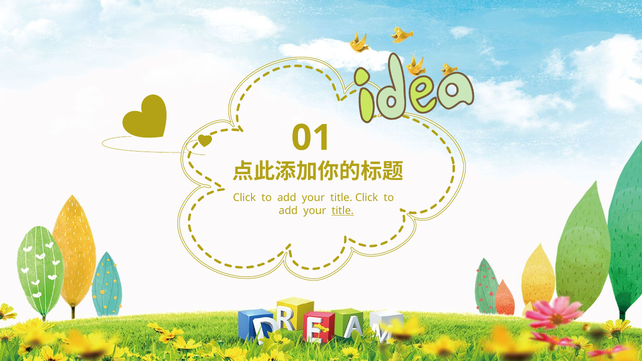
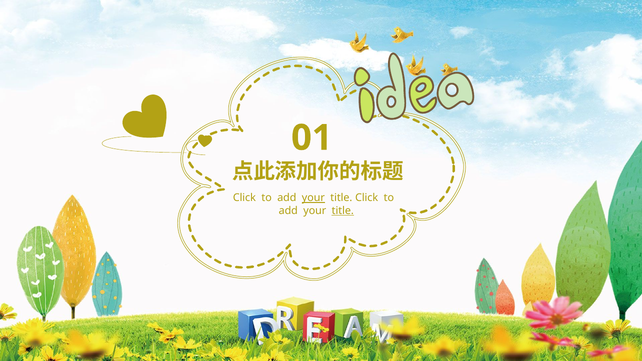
your underline: none -> present (313, 198)
